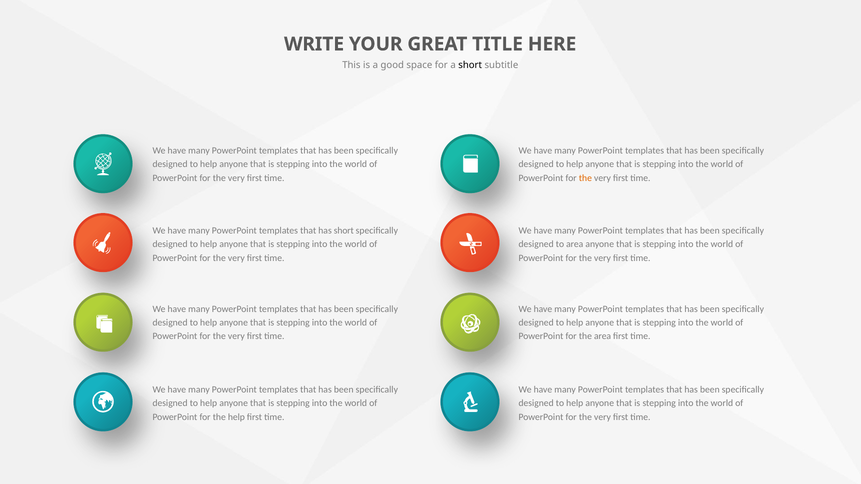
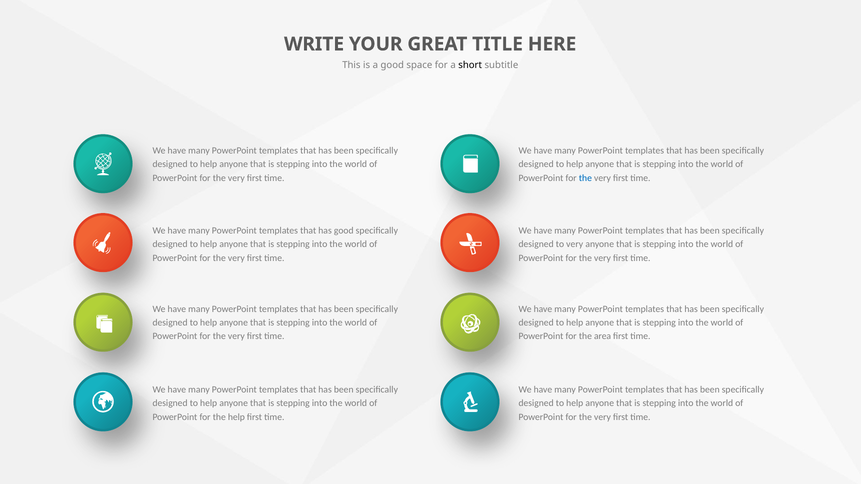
the colour: orange -> blue (585, 178)
has short: short -> good (344, 231)
to area: area -> very (575, 244)
